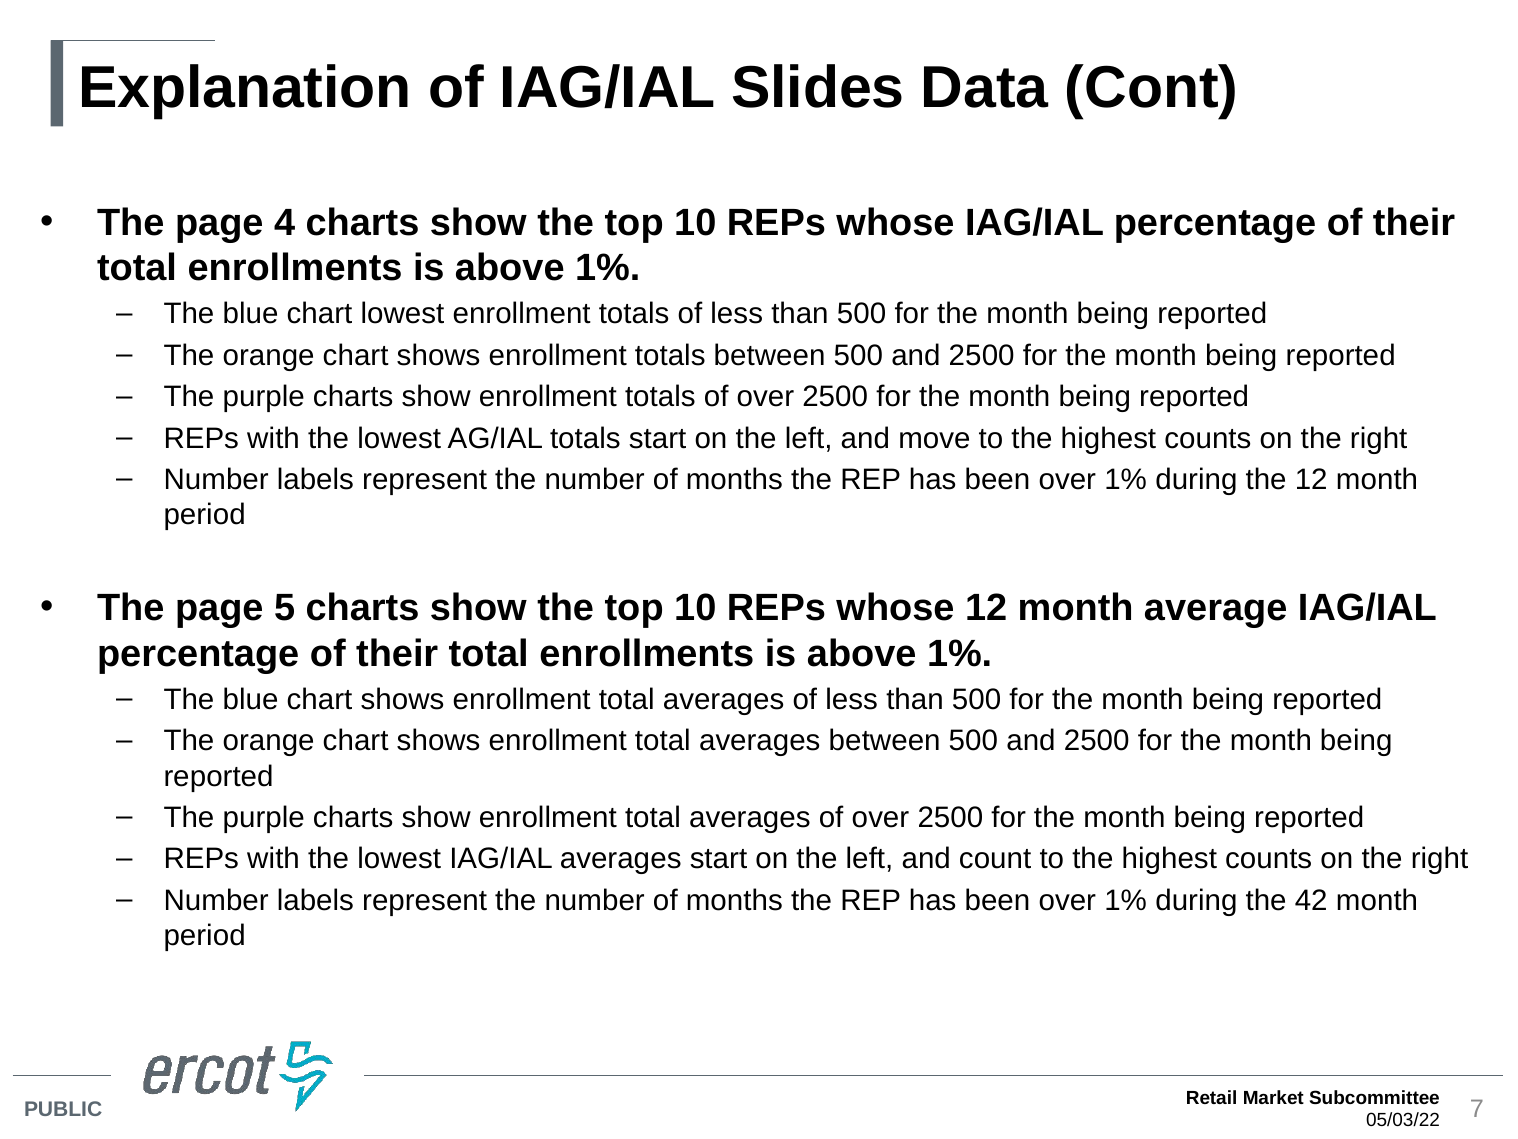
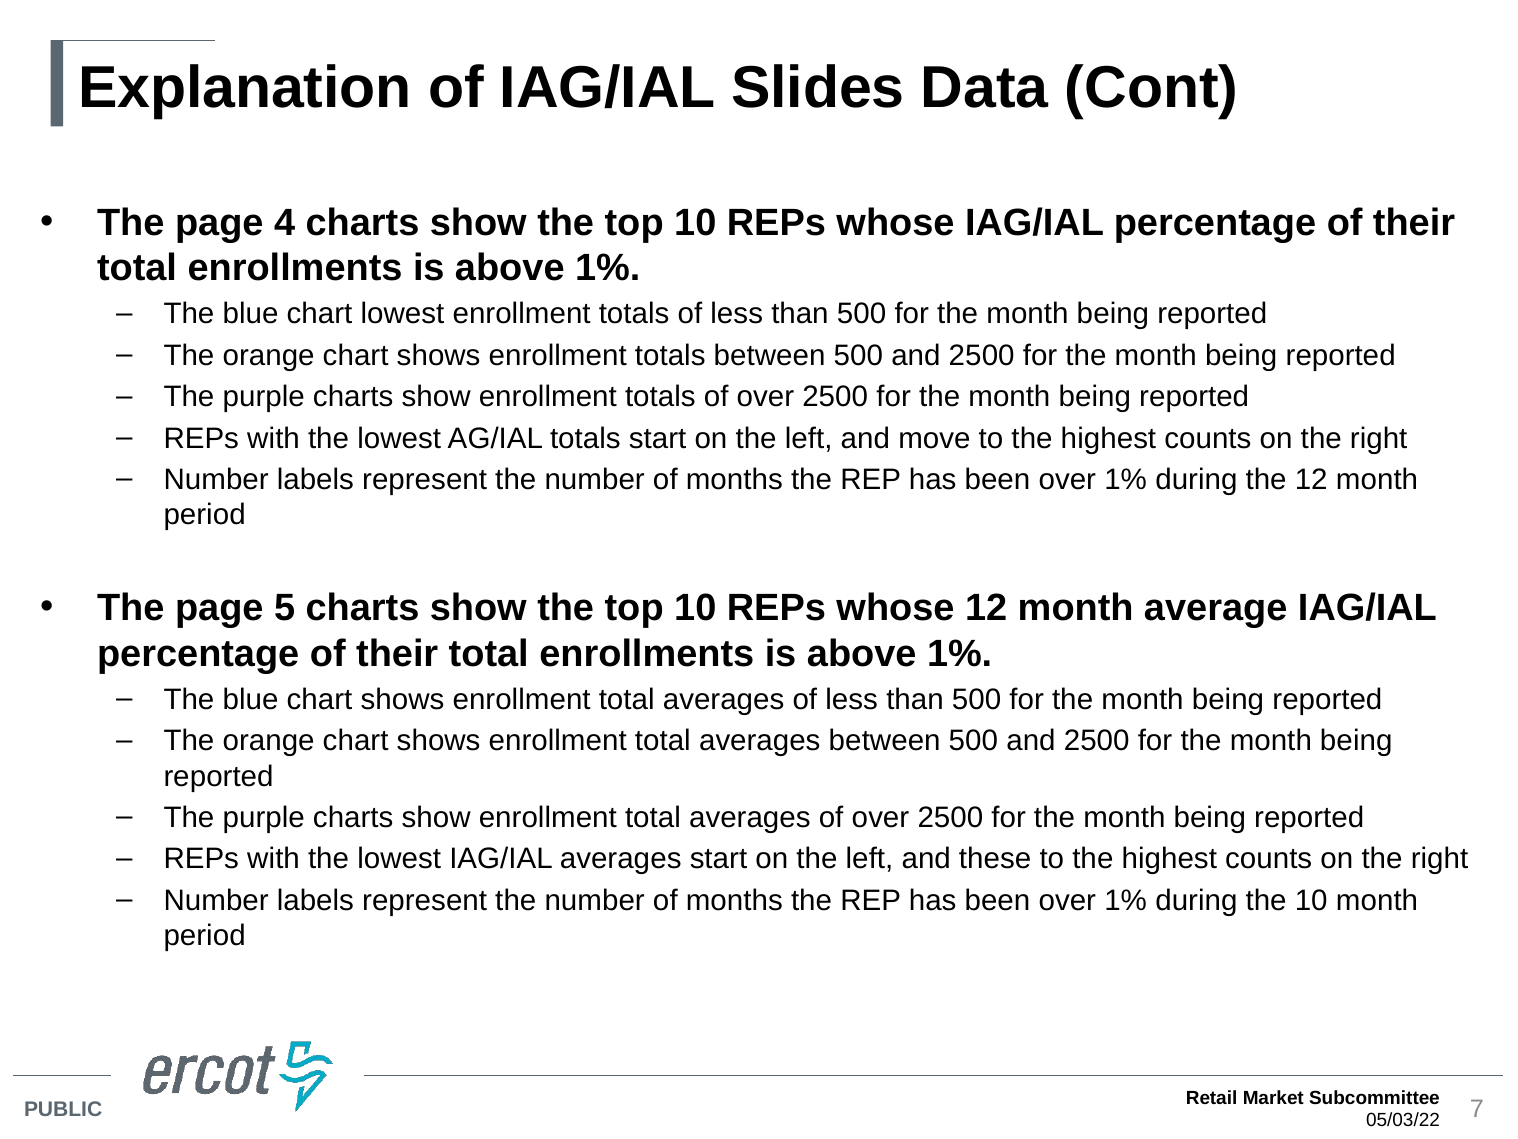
count: count -> these (995, 859)
the 42: 42 -> 10 (1311, 900)
